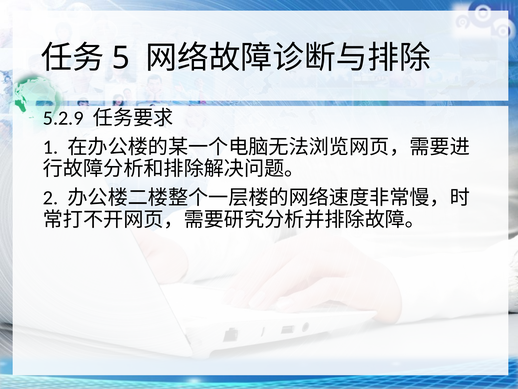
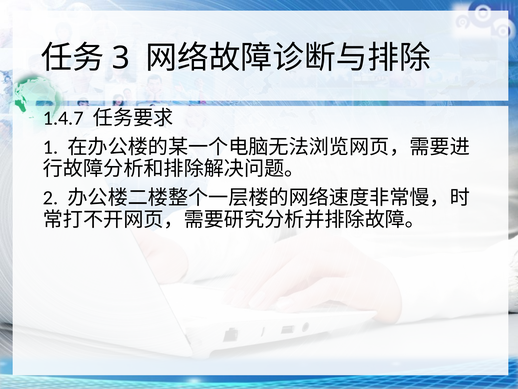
5: 5 -> 3 (121, 58)
5.2.9: 5.2.9 -> 1.4.7 (63, 118)
